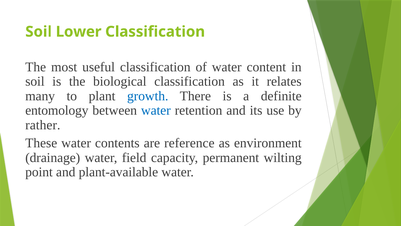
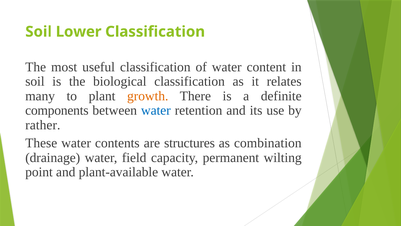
growth colour: blue -> orange (148, 96)
entomology: entomology -> components (57, 110)
reference: reference -> structures (190, 143)
environment: environment -> combination (268, 143)
